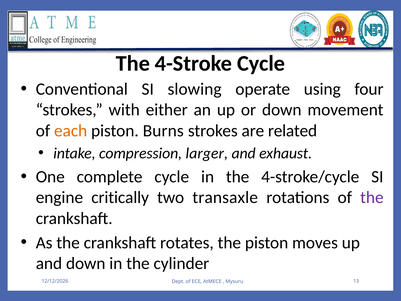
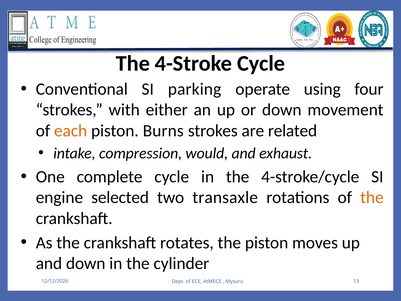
slowing: slowing -> parking (195, 89)
larger: larger -> would (207, 153)
critically: critically -> selected (120, 197)
the colour: purple -> orange (372, 197)
